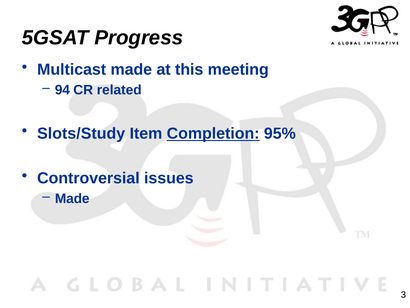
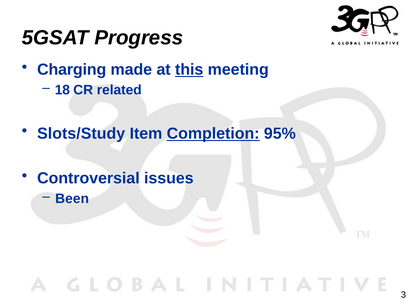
Multicast: Multicast -> Charging (72, 70)
this underline: none -> present (189, 70)
94: 94 -> 18 (62, 90)
Made: Made -> Been (72, 198)
